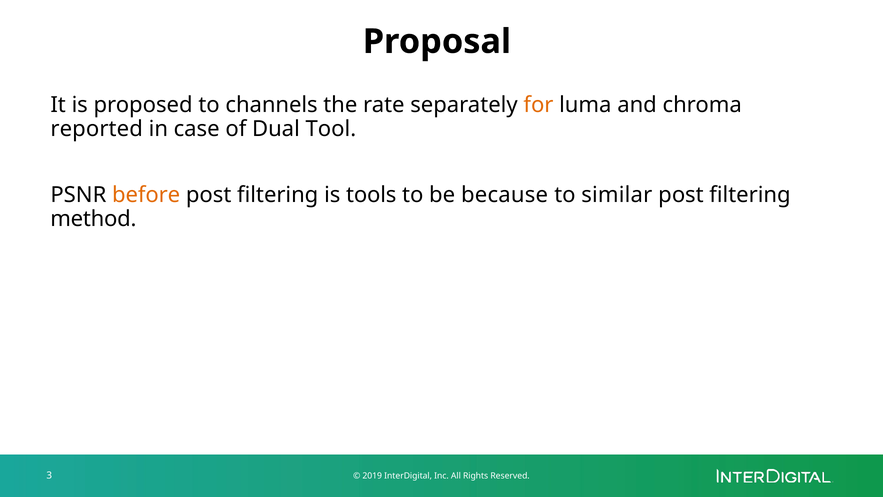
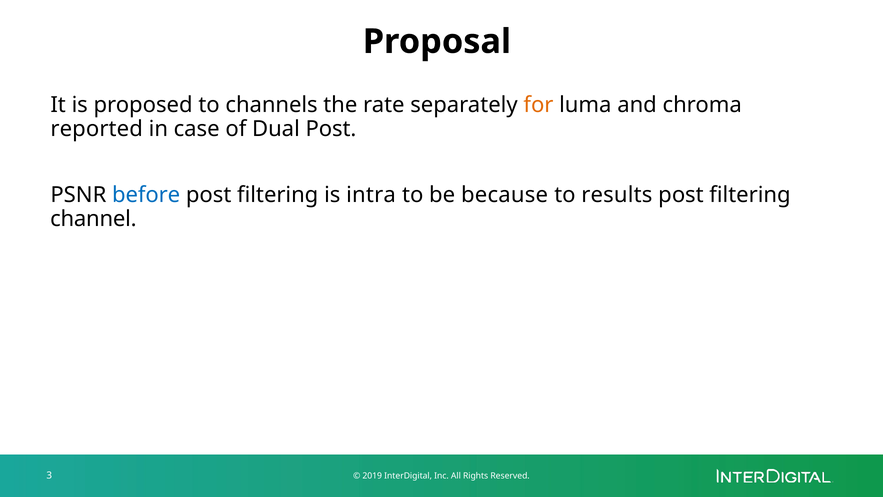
Dual Tool: Tool -> Post (331, 129)
before colour: orange -> blue (146, 195)
tools: tools -> intra (371, 195)
similar: similar -> results (617, 195)
method: method -> channel (93, 219)
